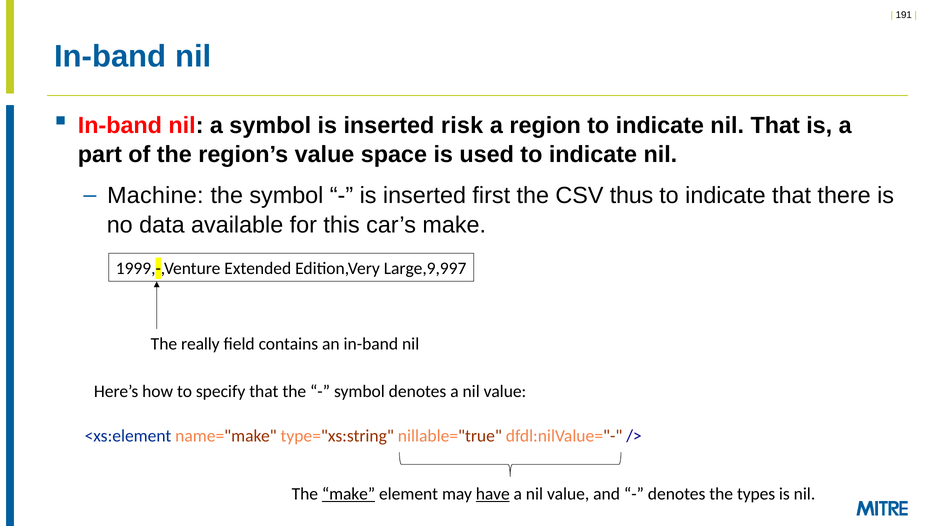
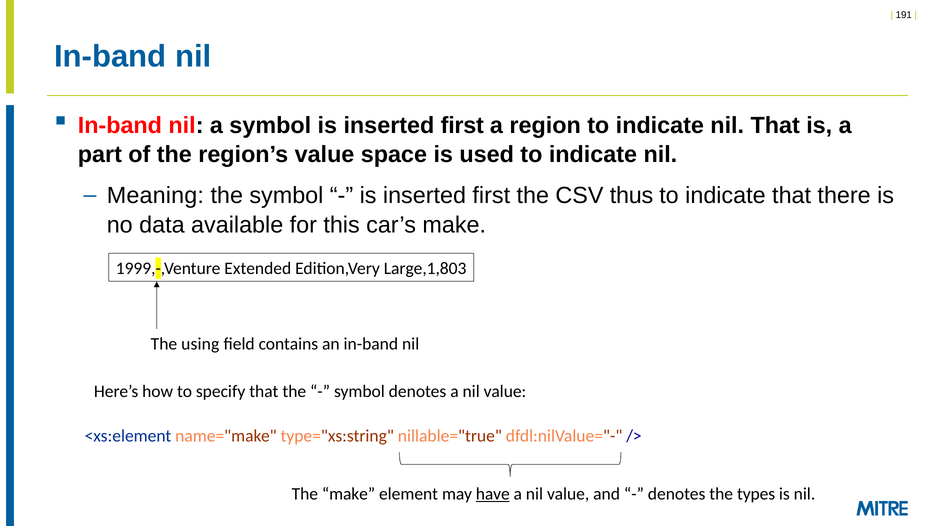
symbol is inserted risk: risk -> first (462, 125)
Machine: Machine -> Meaning (155, 195)
Large,9,997: Large,9,997 -> Large,1,803 (425, 268)
really: really -> using (200, 344)
make underline: present -> none (349, 493)
